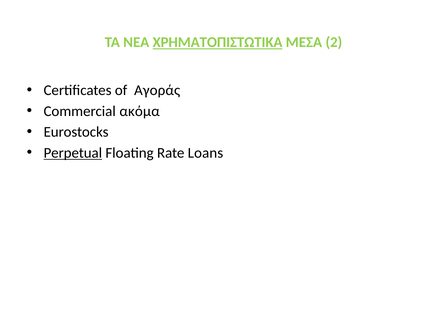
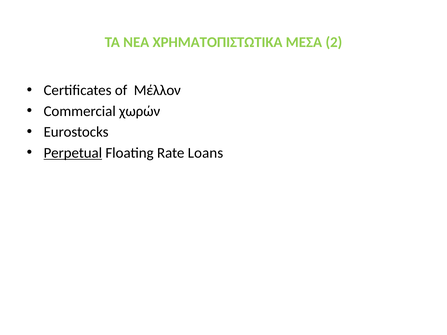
ΧΡΗΜΑΤΟΠΙΣΤΩΤΙΚΑ underline: present -> none (218, 42)
Αγοράς: Αγοράς -> Μέλλον (157, 90)
ακόμα: ακόμα -> χωρών (140, 111)
